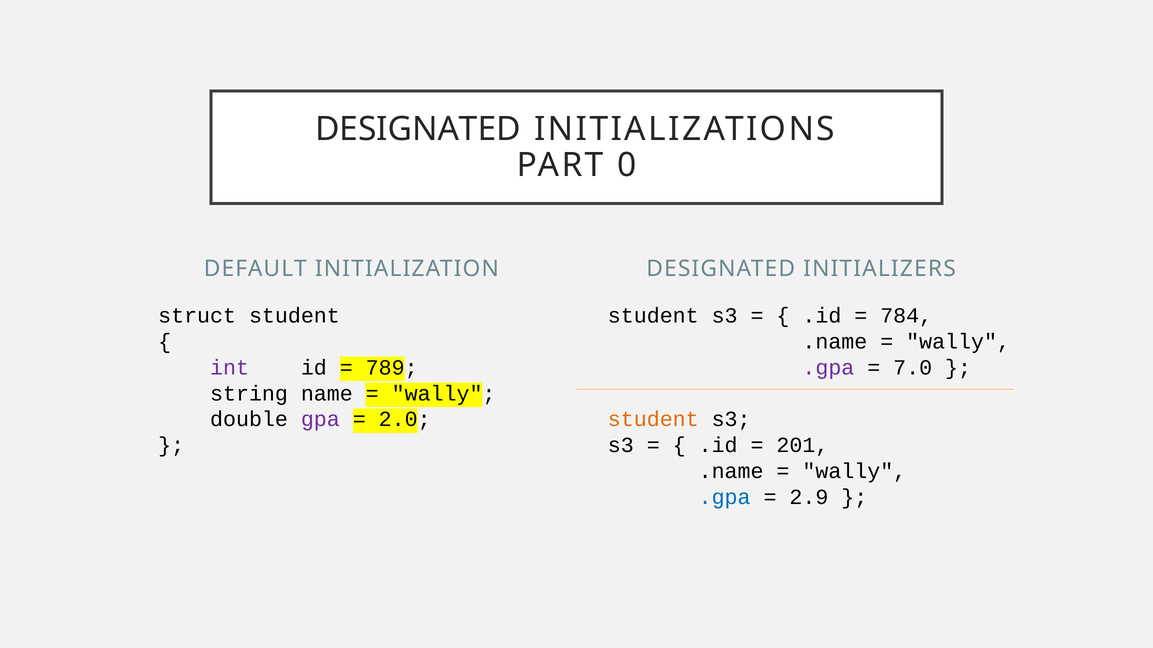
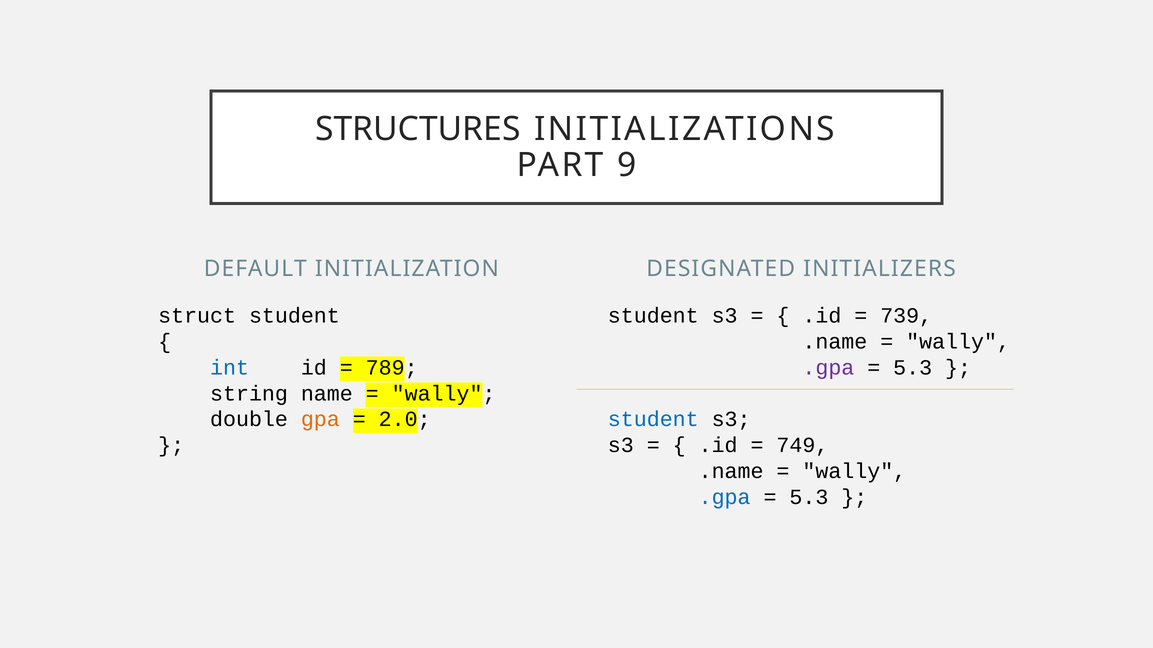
DESIGNATED: DESIGNATED -> STRUCTURES (418, 129)
0: 0 -> 9 (627, 165)
784: 784 -> 739 (906, 316)
int colour: purple -> blue (230, 368)
7.0: 7.0 -> 5.3 (913, 368)
gpa colour: purple -> orange (320, 420)
student colour: orange -> blue (653, 420)
201: 201 -> 749 (802, 446)
2.9: 2.9 -> 5.3 (809, 498)
